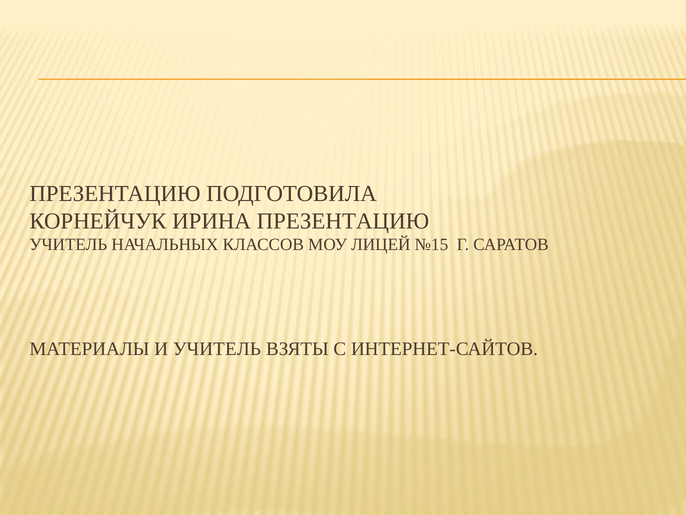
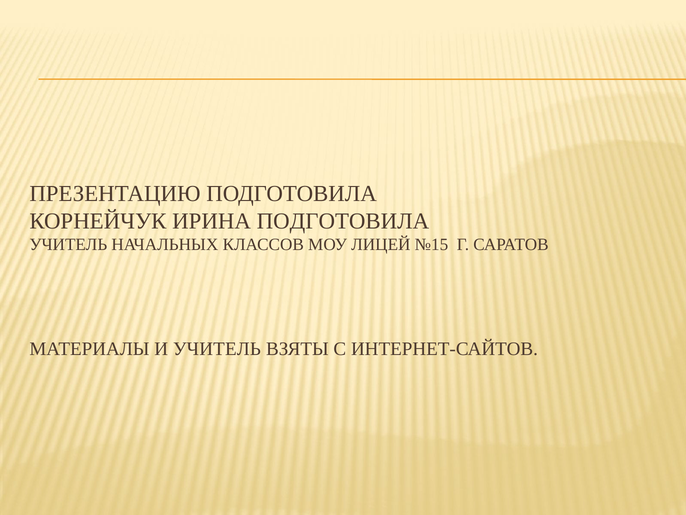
ИРИНА ПРЕЗЕНТАЦИЮ: ПРЕЗЕНТАЦИЮ -> ПОДГОТОВИЛА (343, 221)
